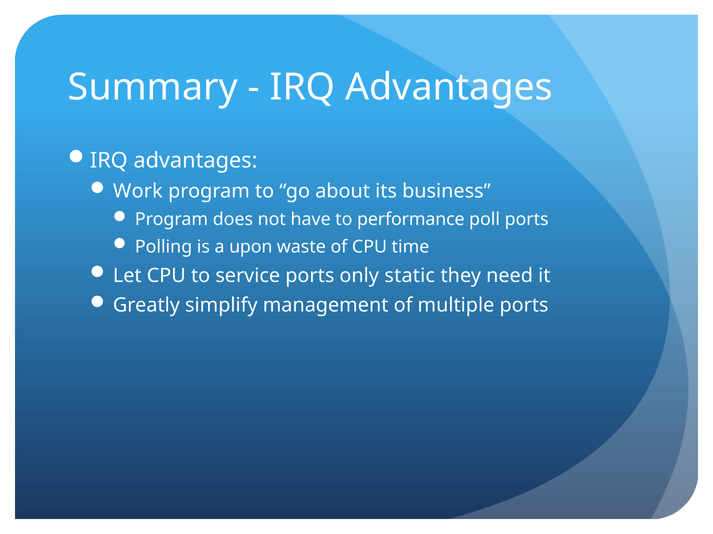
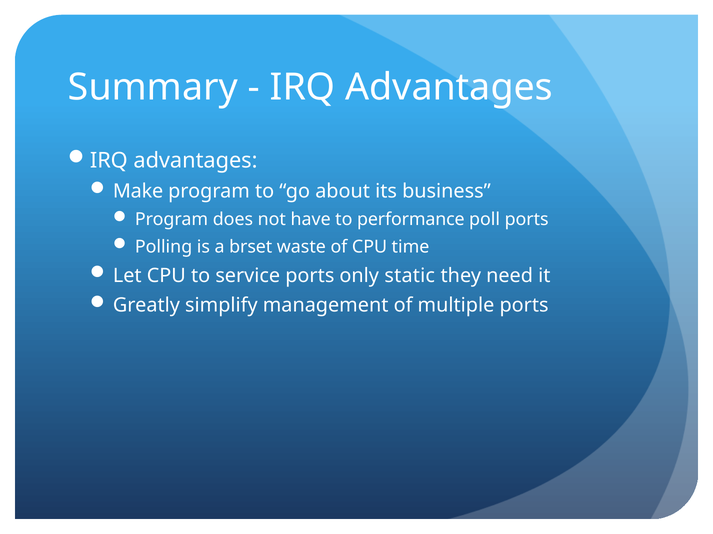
Work: Work -> Make (138, 192)
upon: upon -> brset (251, 247)
